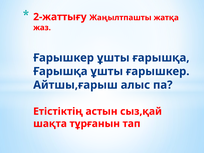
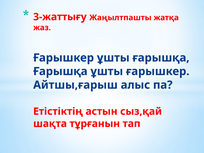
2-жаттығу: 2-жаттығу -> 3-жаттығу (60, 17)
